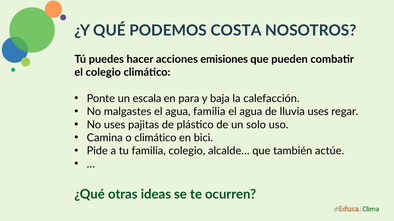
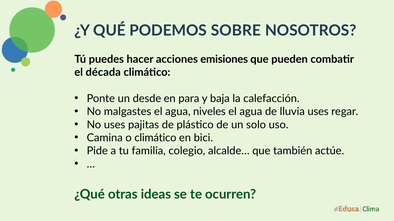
COSTA: COSTA -> SOBRE (236, 31)
el colegio: colegio -> década (103, 72)
escala: escala -> desde (147, 99)
agua familia: familia -> niveles (209, 112)
